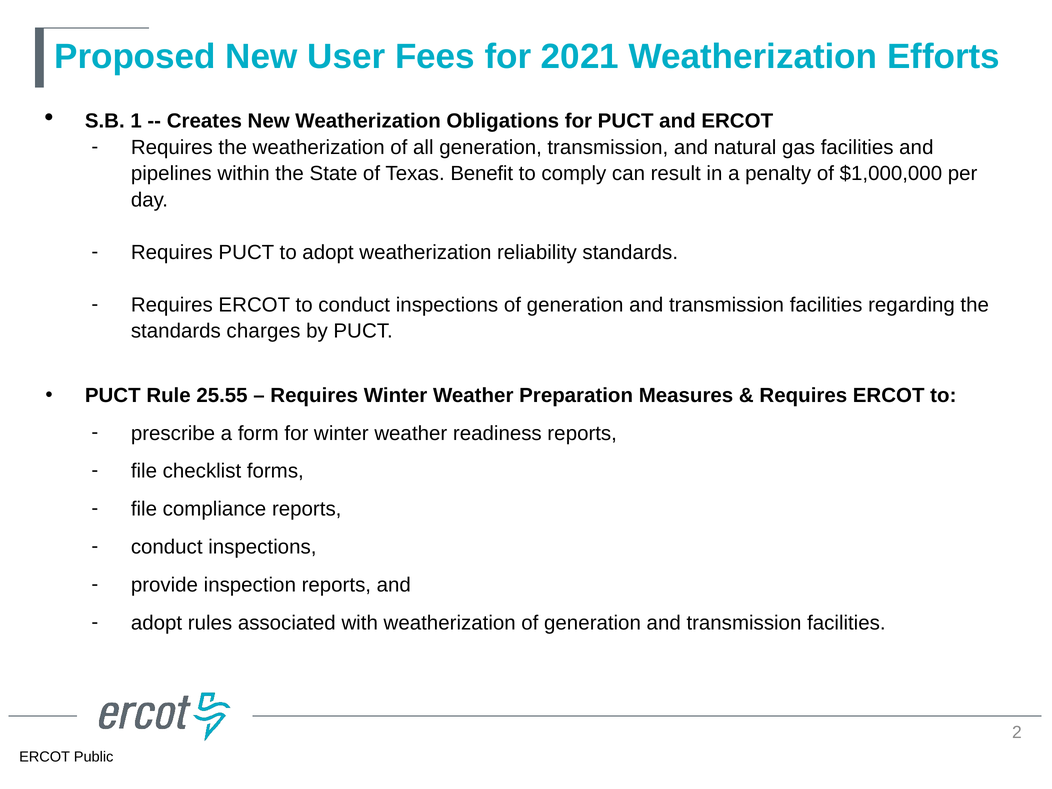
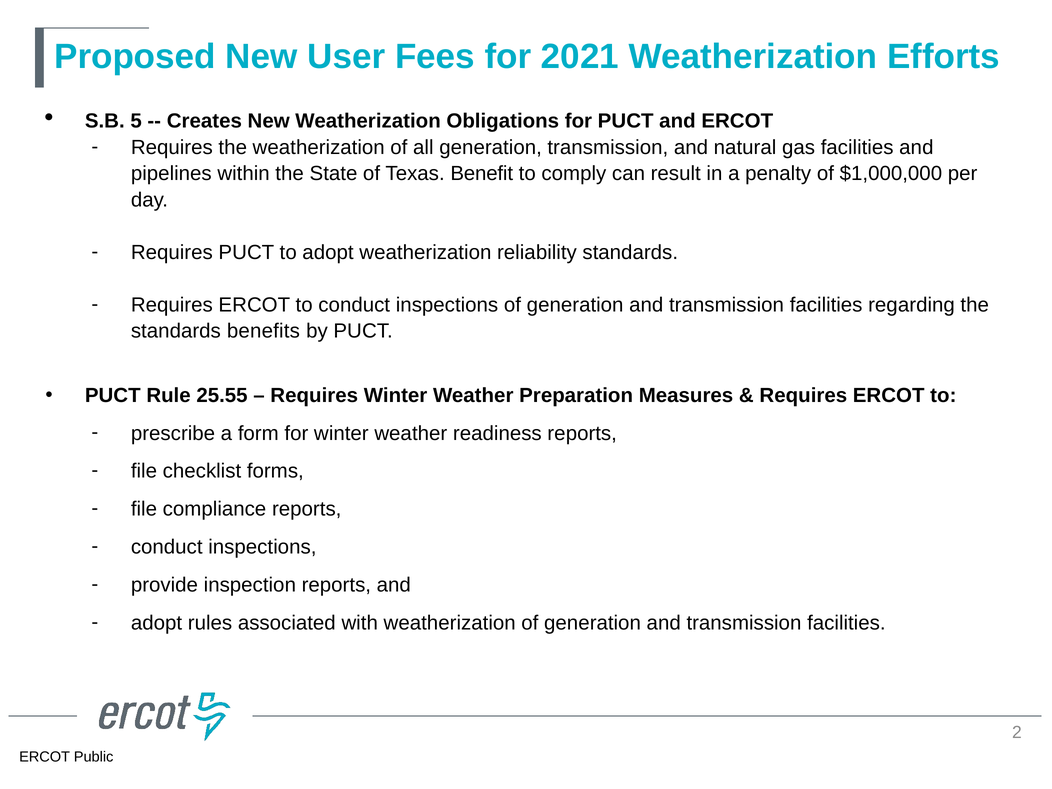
1: 1 -> 5 (136, 121)
charges: charges -> benefits (263, 331)
